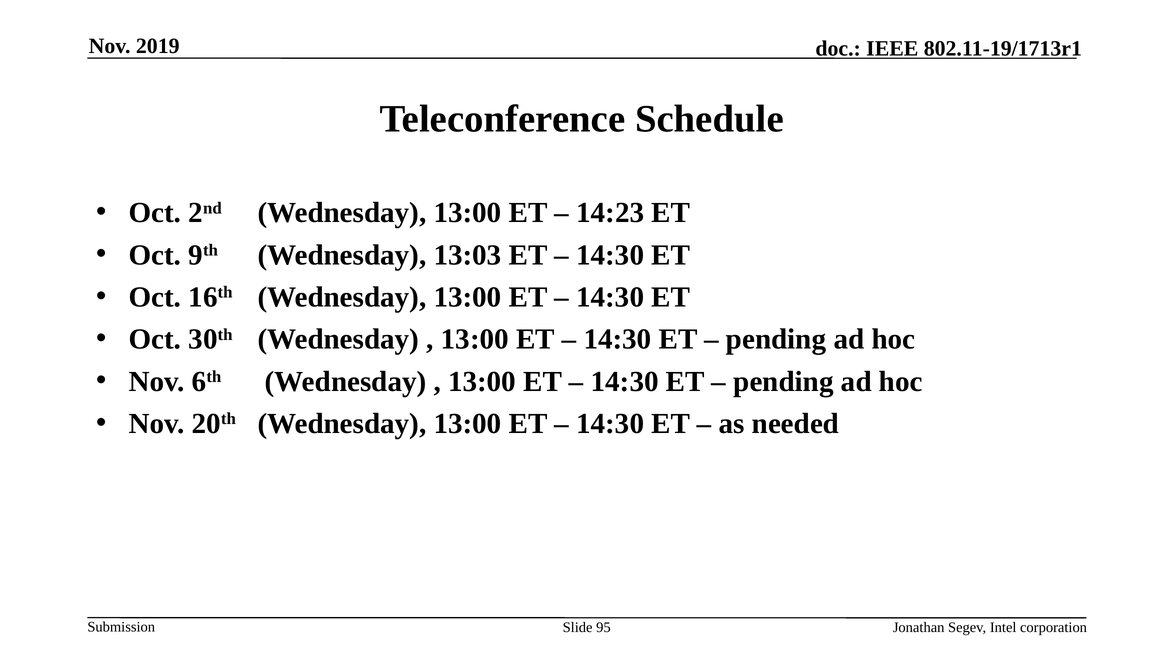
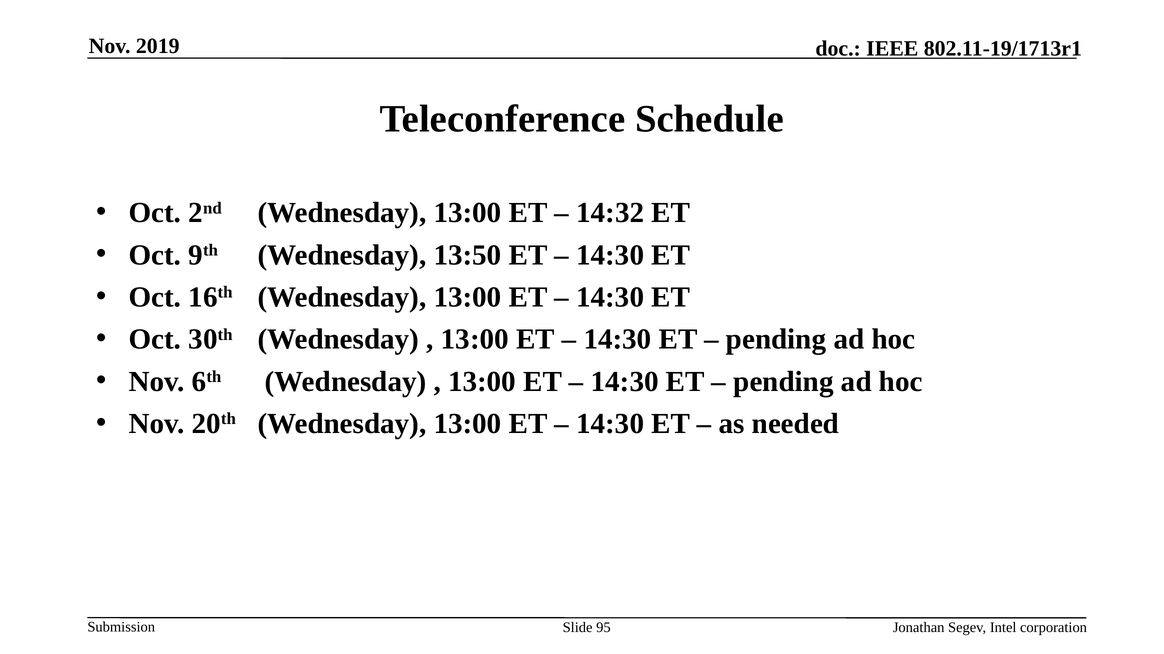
14:23: 14:23 -> 14:32 (610, 213)
13:03: 13:03 -> 13:50 (468, 255)
